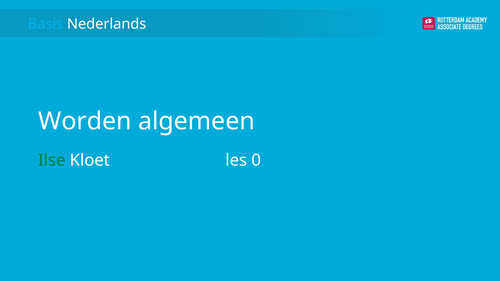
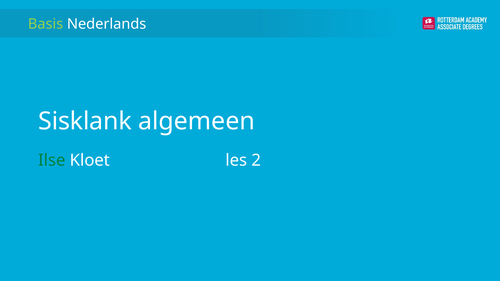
Basis colour: light blue -> light green (46, 24)
Worden: Worden -> Sisklank (85, 121)
0: 0 -> 2 (256, 161)
